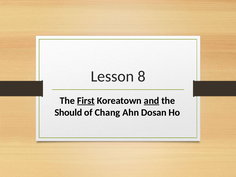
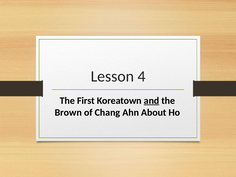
8: 8 -> 4 (141, 76)
First underline: present -> none (86, 101)
Should: Should -> Brown (68, 112)
Dosan: Dosan -> About (154, 112)
